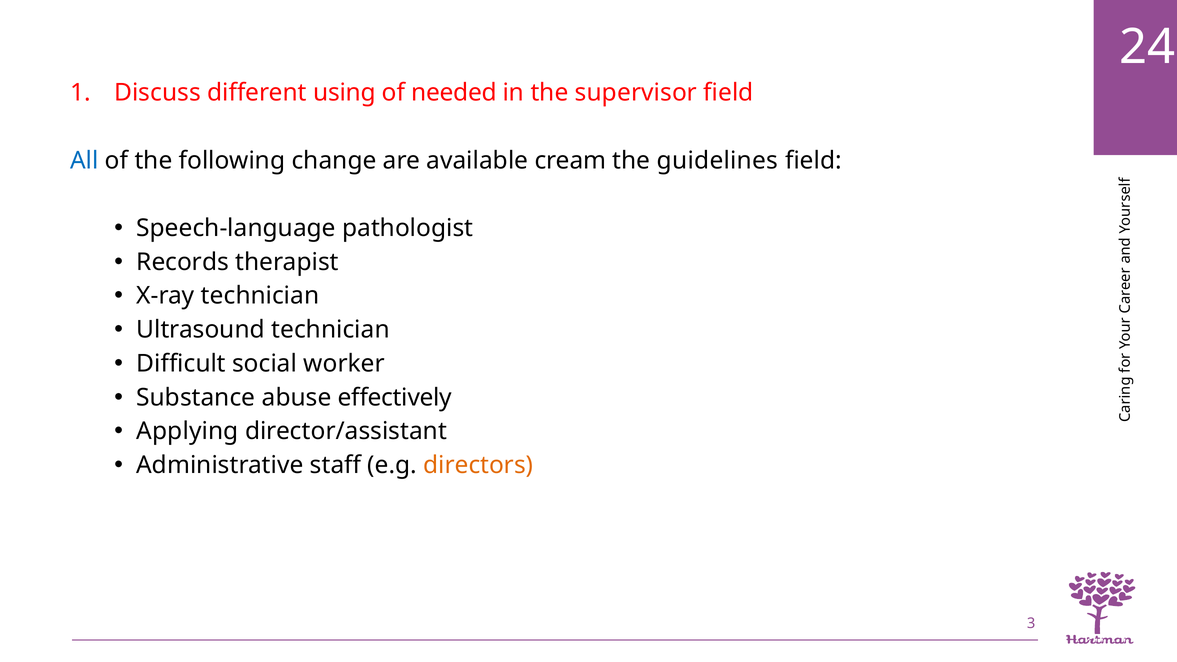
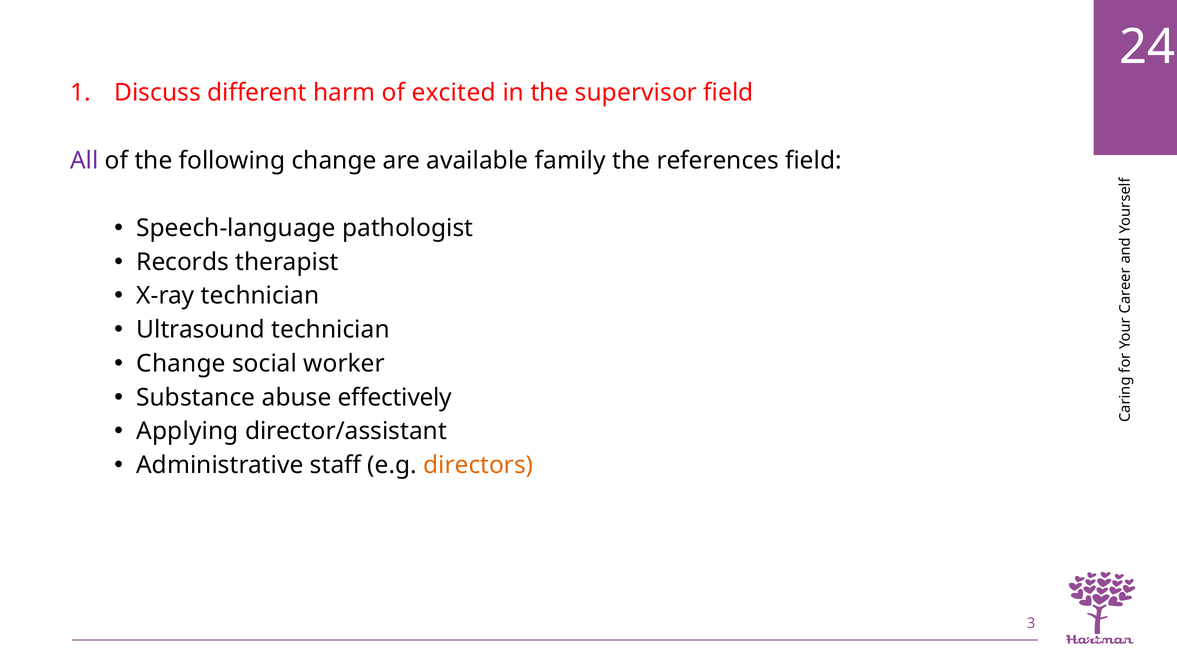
using: using -> harm (344, 93)
needed: needed -> excited (454, 93)
All colour: blue -> purple (84, 161)
cream: cream -> family (570, 161)
guidelines: guidelines -> references (718, 161)
Difficult: Difficult -> Change (181, 364)
